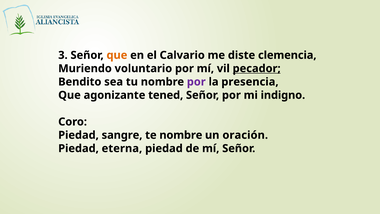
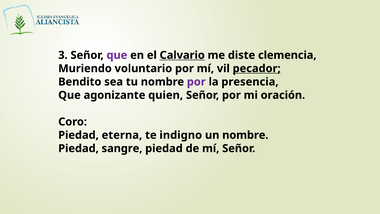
que colour: orange -> purple (117, 55)
Calvario underline: none -> present (182, 55)
tened: tened -> quien (166, 95)
indigno: indigno -> oración (283, 95)
sangre: sangre -> eterna (122, 135)
te nombre: nombre -> indigno (181, 135)
un oración: oración -> nombre (245, 135)
eterna: eterna -> sangre (122, 148)
